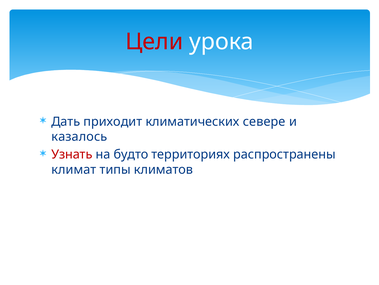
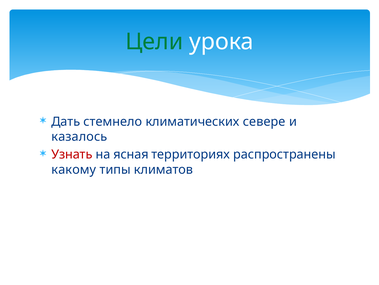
Цели colour: red -> green (154, 42)
приходит: приходит -> стемнело (113, 121)
будто: будто -> ясная (131, 154)
климат: климат -> какому (74, 169)
